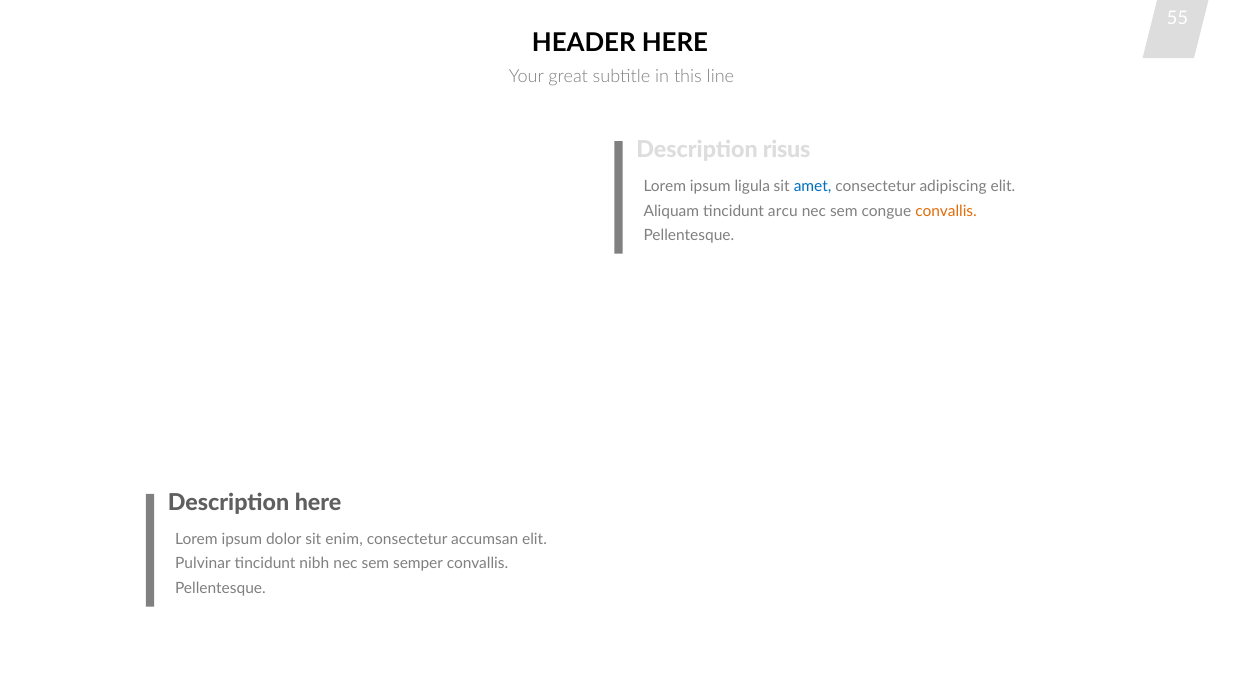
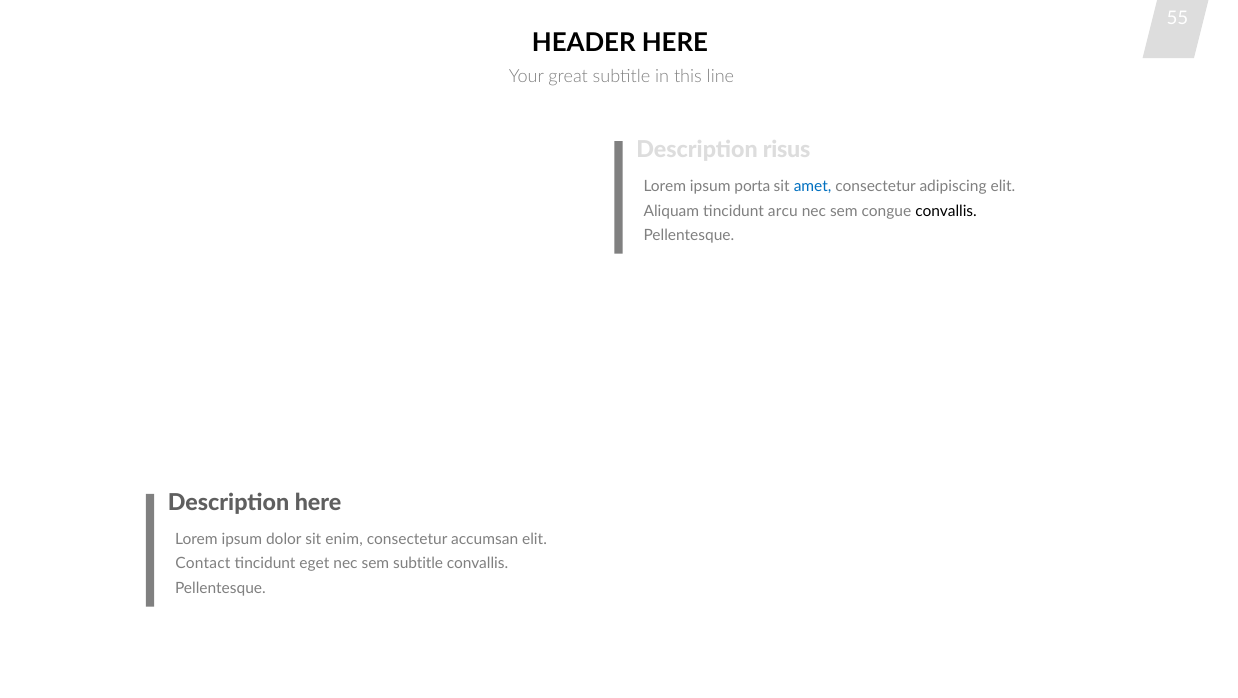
ligula: ligula -> porta (752, 187)
convallis colour: orange -> black (946, 211)
Pulvinar: Pulvinar -> Contact (203, 564)
nibh: nibh -> eget (314, 564)
sem semper: semper -> subtitle (418, 564)
